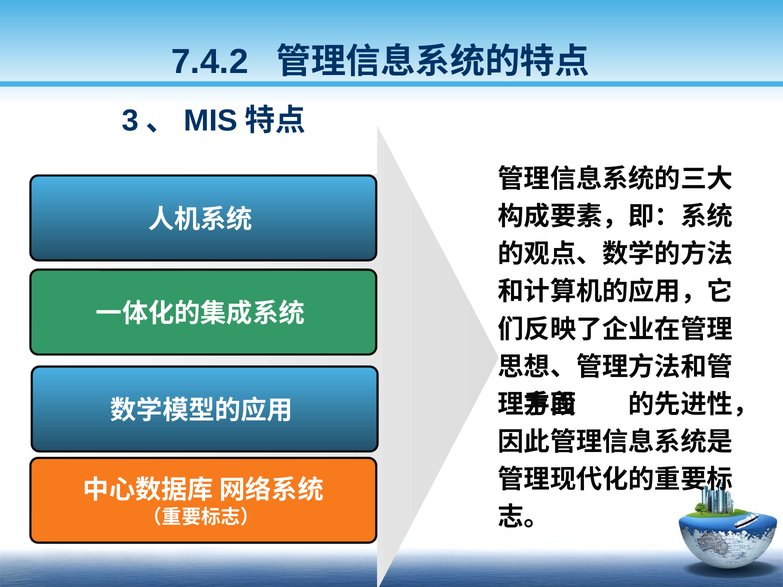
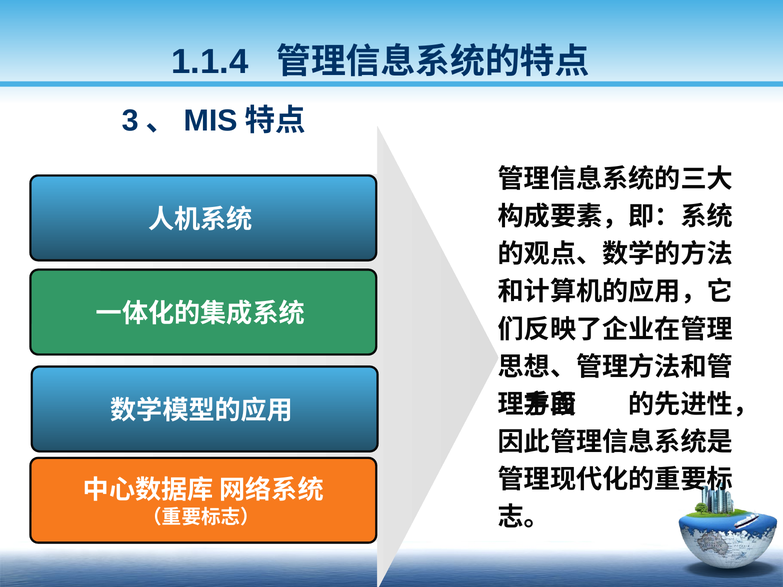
7.4.2: 7.4.2 -> 1.1.4 (210, 62)
